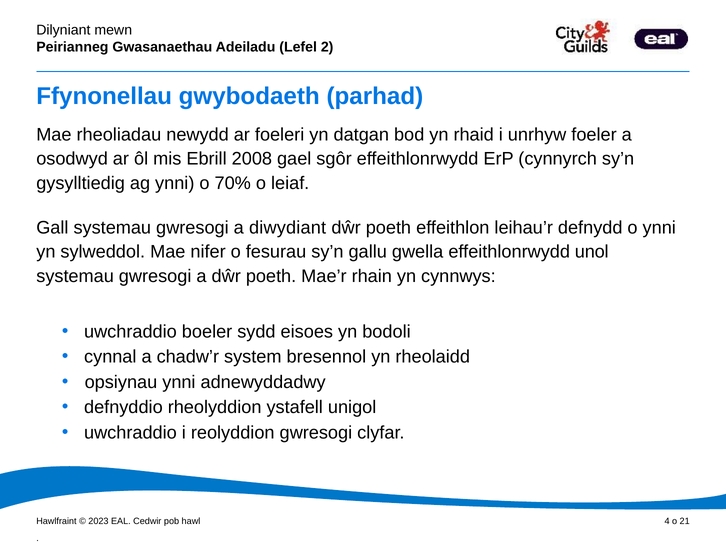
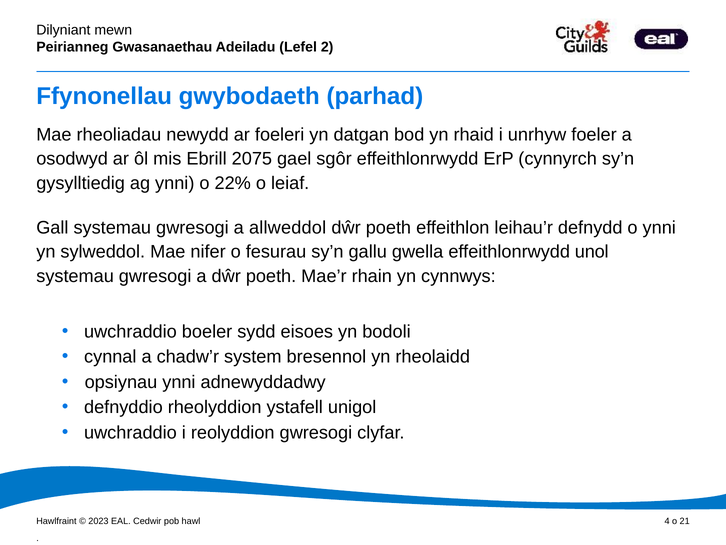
2008: 2008 -> 2075 (252, 159)
70%: 70% -> 22% (233, 183)
diwydiant: diwydiant -> allweddol (288, 227)
